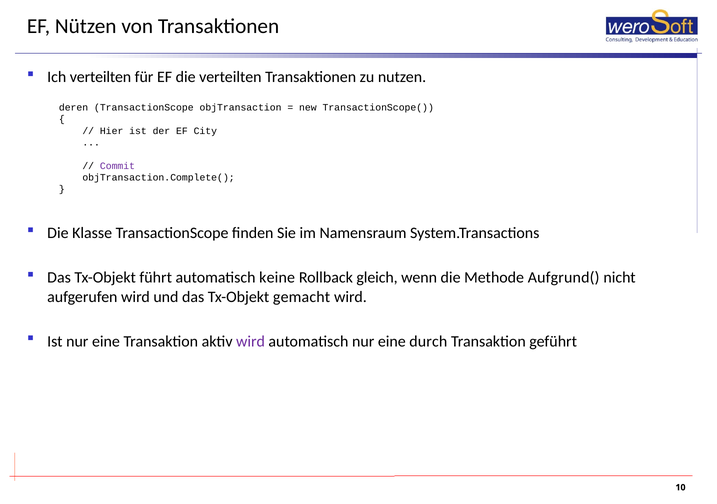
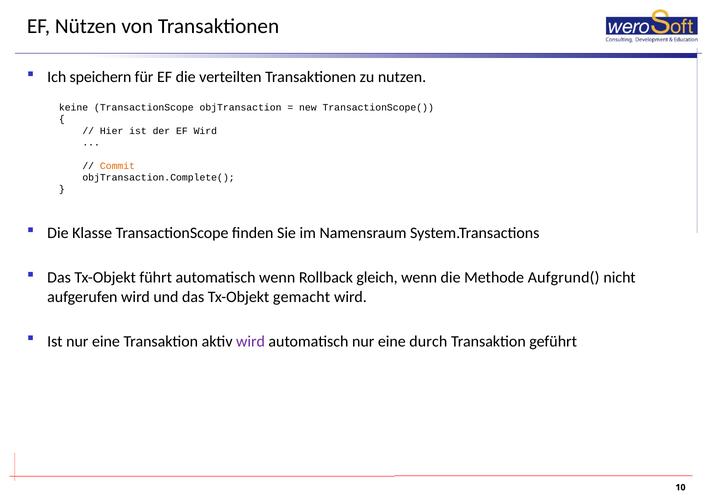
Ich verteilten: verteilten -> speichern (101, 77)
deren: deren -> keine (74, 108)
EF City: City -> Wird (205, 131)
Commit colour: purple -> orange (117, 166)
automatisch keine: keine -> wenn (277, 278)
